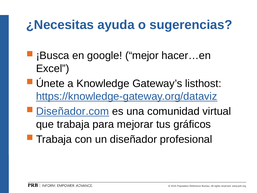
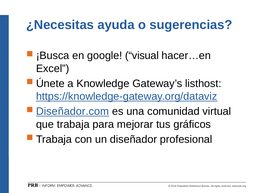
mejor: mejor -> visual (142, 56)
